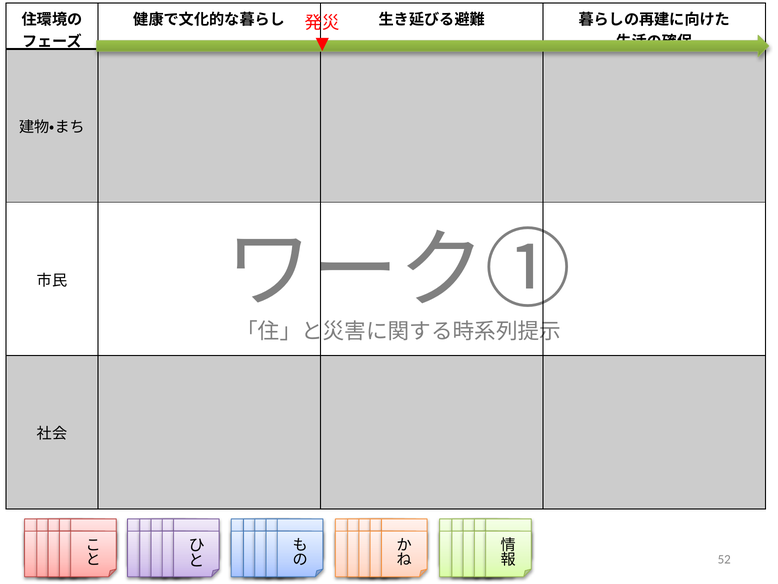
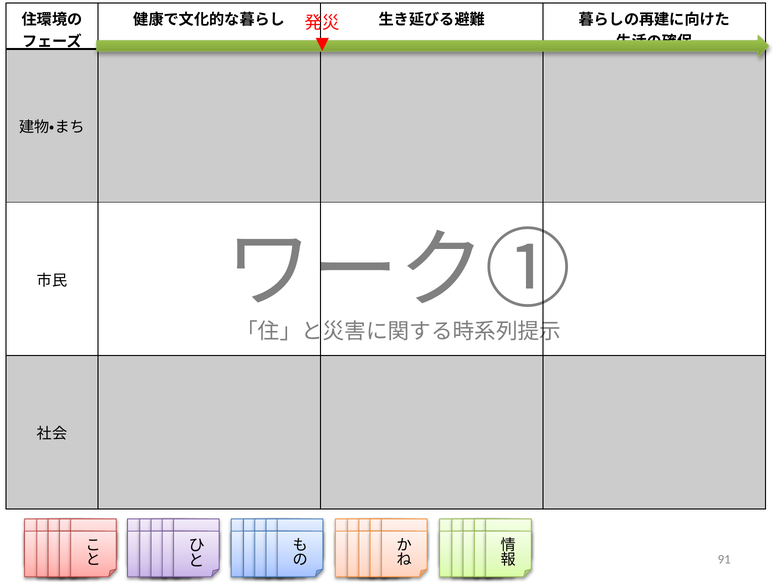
52: 52 -> 91 (724, 559)
